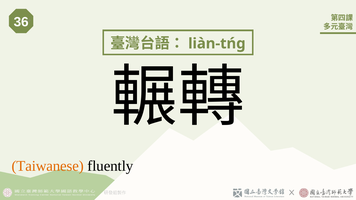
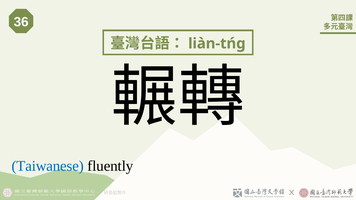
Taiwanese colour: orange -> blue (48, 166)
